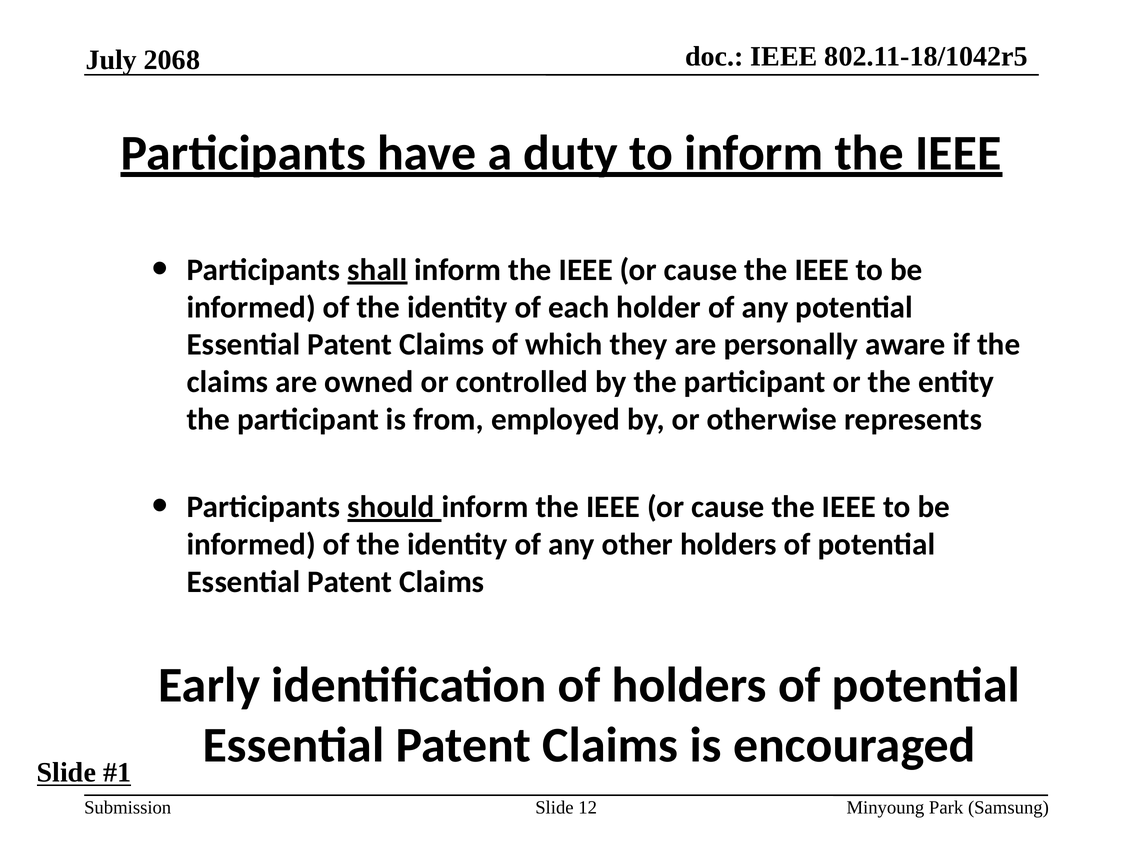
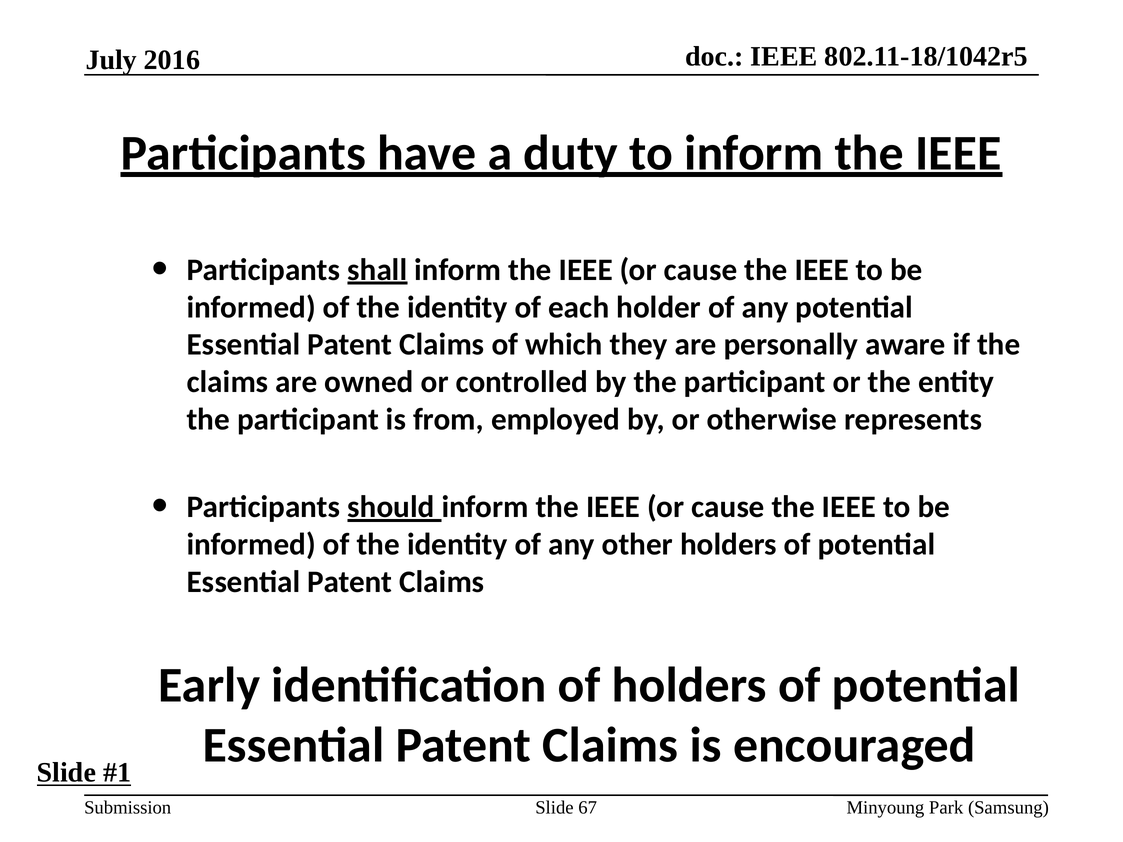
2068: 2068 -> 2016 (172, 60)
12: 12 -> 67 (588, 808)
